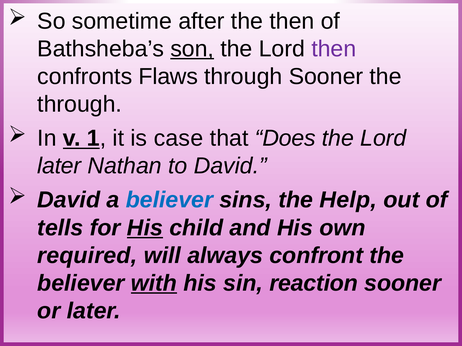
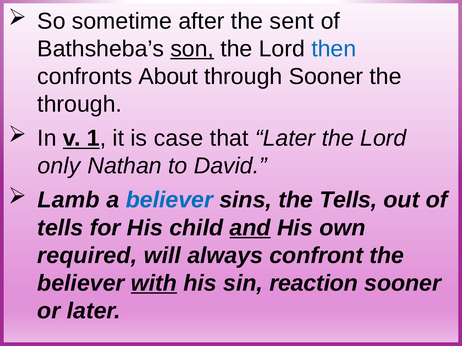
the then: then -> sent (292, 21)
then colour: purple -> blue (334, 49)
Flaws: Flaws -> About (168, 77)
that Does: Does -> Later (285, 138)
later: later -> only (59, 166)
David: David -> Lamb (69, 200)
the Help: Help -> Tells (348, 200)
His underline: present -> none (145, 228)
and underline: none -> present (250, 228)
